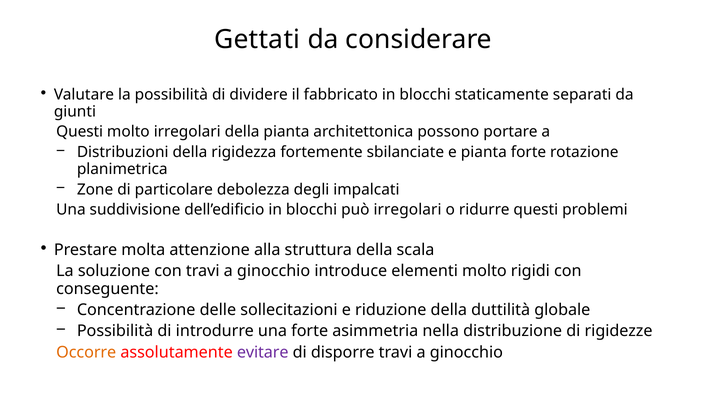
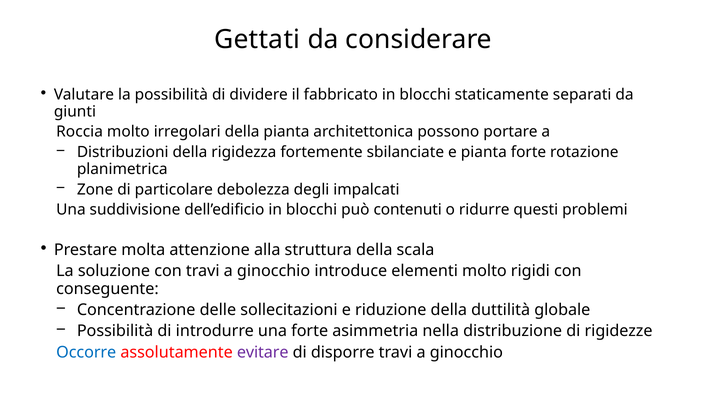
Questi: Questi -> Roccia (80, 132)
può irregolari: irregolari -> contenuti (408, 210)
Occorre colour: orange -> blue (86, 352)
